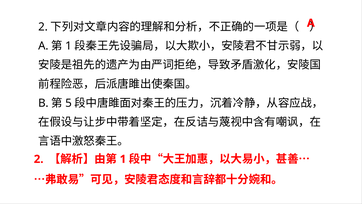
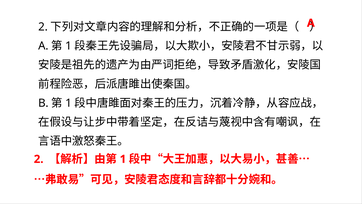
5: 5 -> 1 (68, 103)
